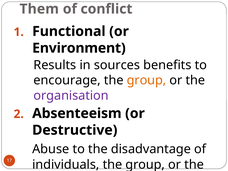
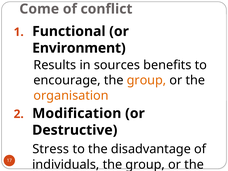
Them: Them -> Come (39, 9)
organisation colour: purple -> orange (71, 96)
Absenteeism: Absenteeism -> Modification (77, 113)
Abuse: Abuse -> Stress (51, 149)
